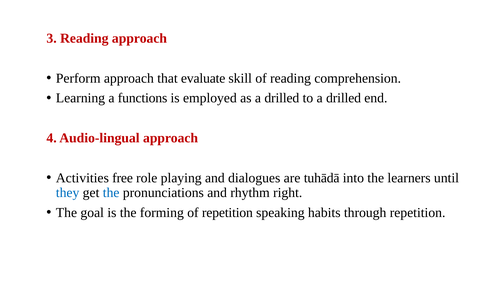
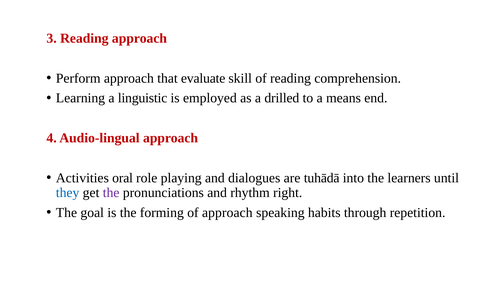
functions: functions -> linguistic (143, 98)
to a drilled: drilled -> means (343, 98)
free: free -> oral (123, 178)
the colour: blue -> purple (111, 193)
of repetition: repetition -> approach (227, 213)
